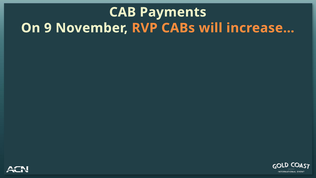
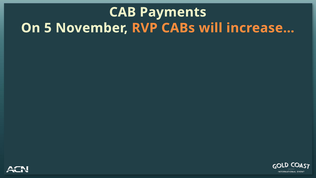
9: 9 -> 5 (48, 28)
